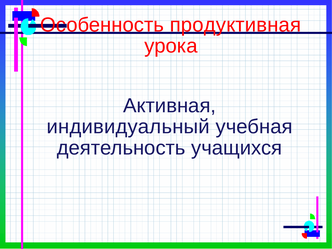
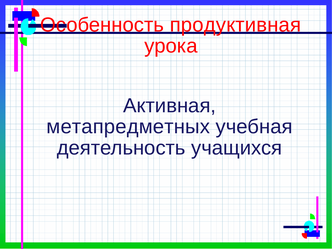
индивидуальный: индивидуальный -> метапредметных (128, 127)
